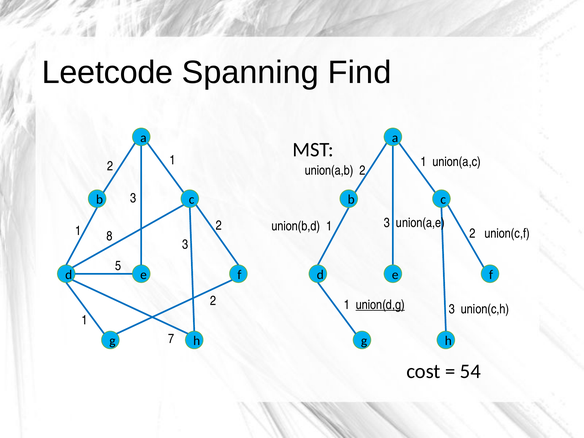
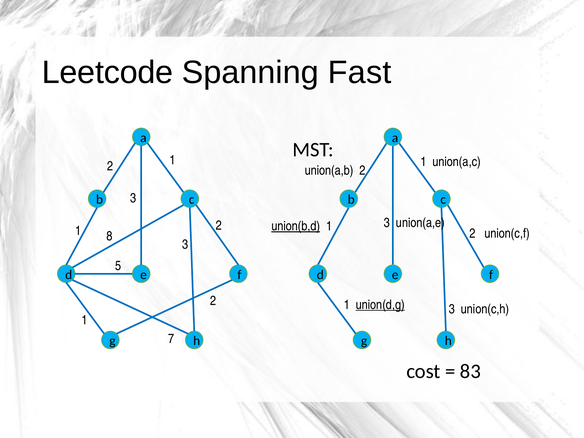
Find: Find -> Fast (360, 73)
union(b,d underline: none -> present (296, 226)
54: 54 -> 83 (470, 371)
